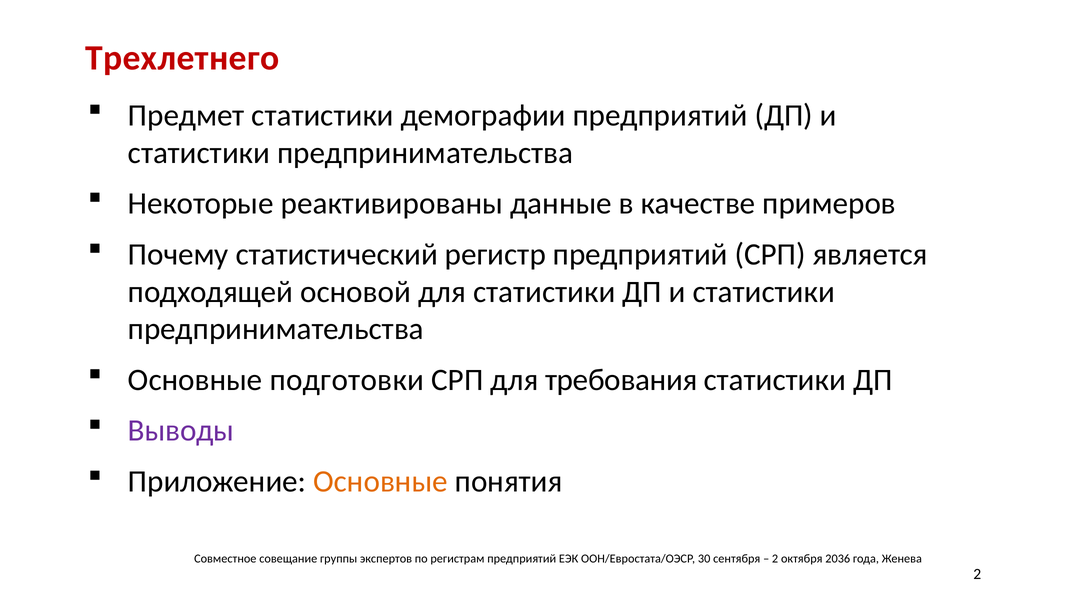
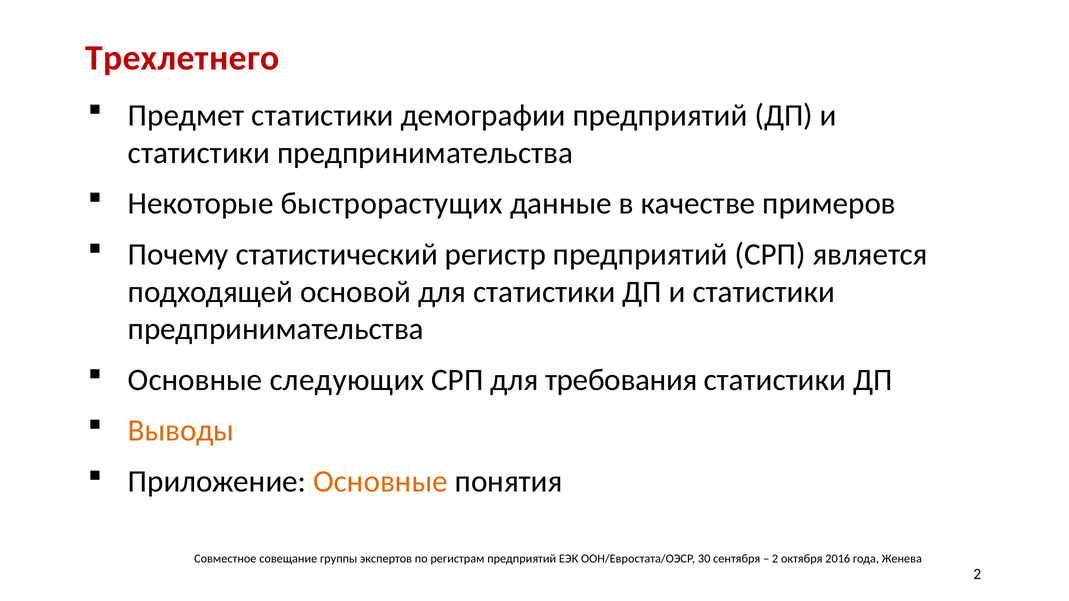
реактивированы: реактивированы -> быстрорастущих (392, 204)
подготовки: подготовки -> следующих (347, 380)
Выводы colour: purple -> orange (181, 431)
2036: 2036 -> 2016 (838, 559)
